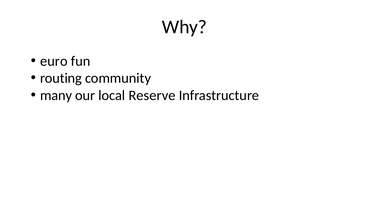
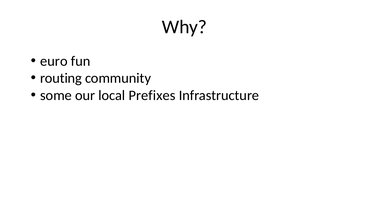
many: many -> some (56, 96)
Reserve: Reserve -> Prefixes (152, 96)
